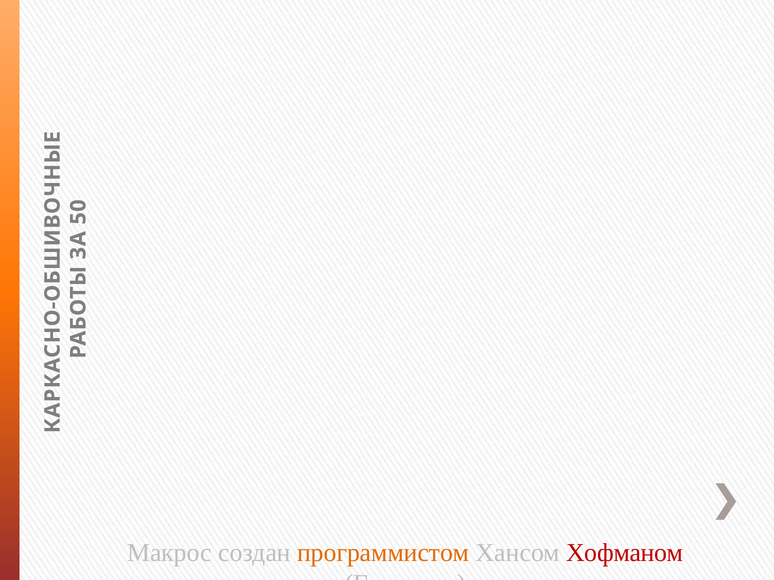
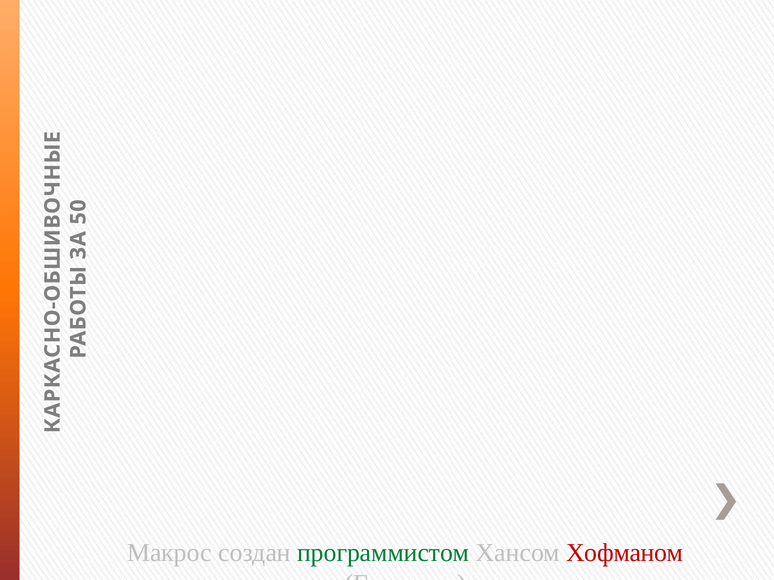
программистом colour: orange -> green (383, 553)
